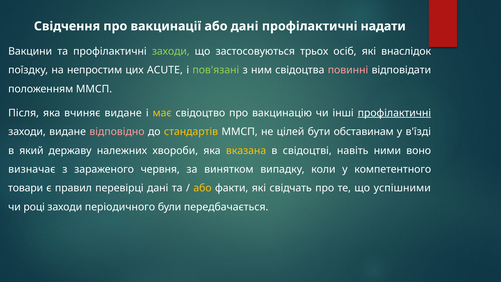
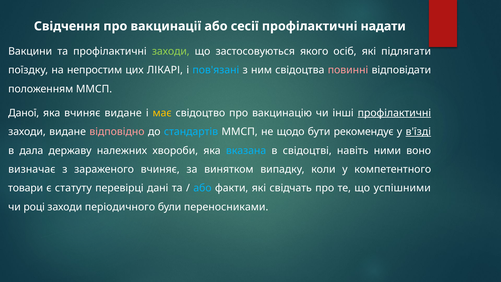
або дані: дані -> сесії (245, 26)
трьох: трьох -> якого (314, 51)
внаслідок: внаслідок -> підлягати (406, 51)
ACUTE: ACUTE -> ЛІКАРІ (165, 70)
пов'язані colour: light green -> light blue (216, 70)
Після: Після -> Даної (24, 113)
стандартів colour: yellow -> light blue (191, 132)
цілей: цілей -> щодо (291, 132)
обставинам: обставинам -> рекомендує (364, 132)
в'їзді underline: none -> present (418, 132)
який: який -> дала (31, 150)
вказана colour: yellow -> light blue (246, 150)
зараженого червня: червня -> вчиняє (160, 169)
правил: правил -> статуту (73, 188)
або colour: yellow -> light blue (202, 188)
передбачається: передбачається -> переносниками (226, 207)
